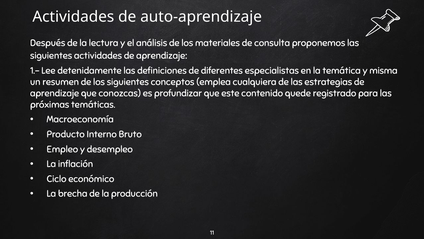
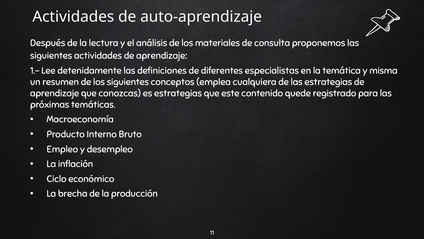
es profundizar: profundizar -> estrategias (178, 93)
